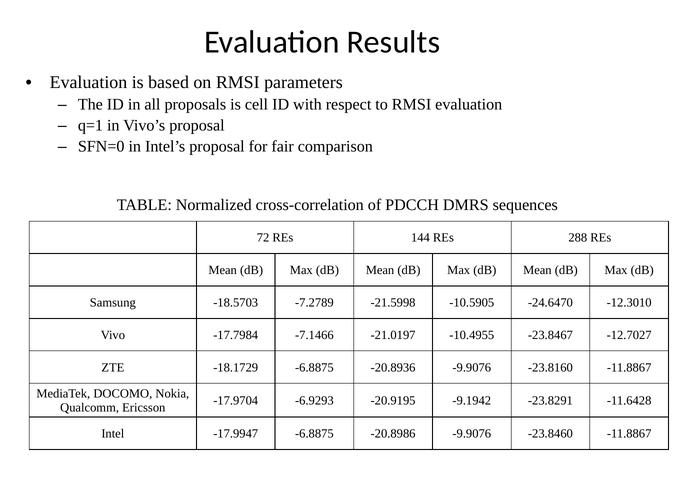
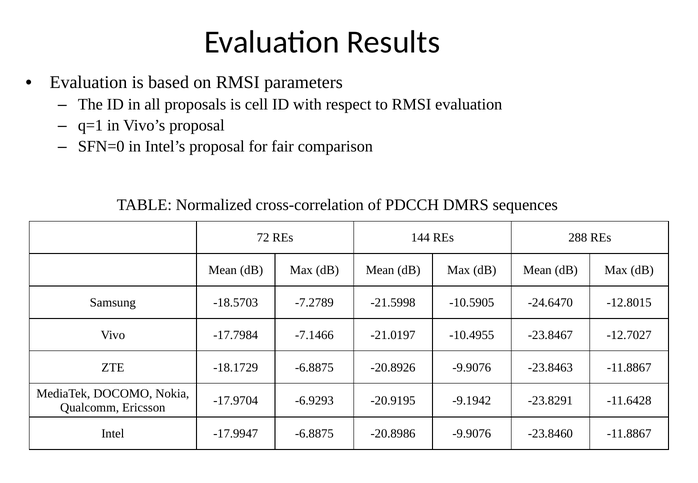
-12.3010: -12.3010 -> -12.8015 (629, 303)
-20.8936: -20.8936 -> -20.8926 (393, 368)
-23.8160: -23.8160 -> -23.8463 (550, 368)
